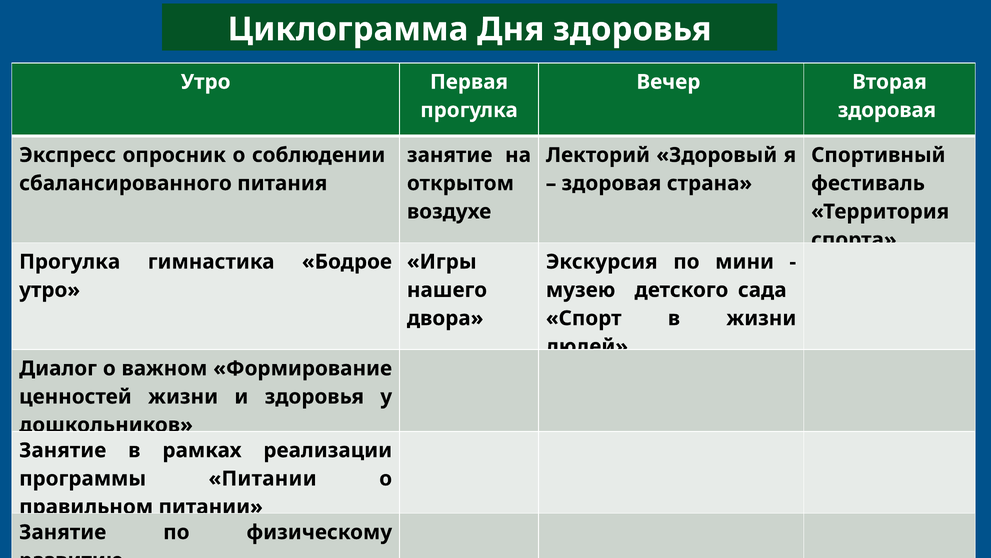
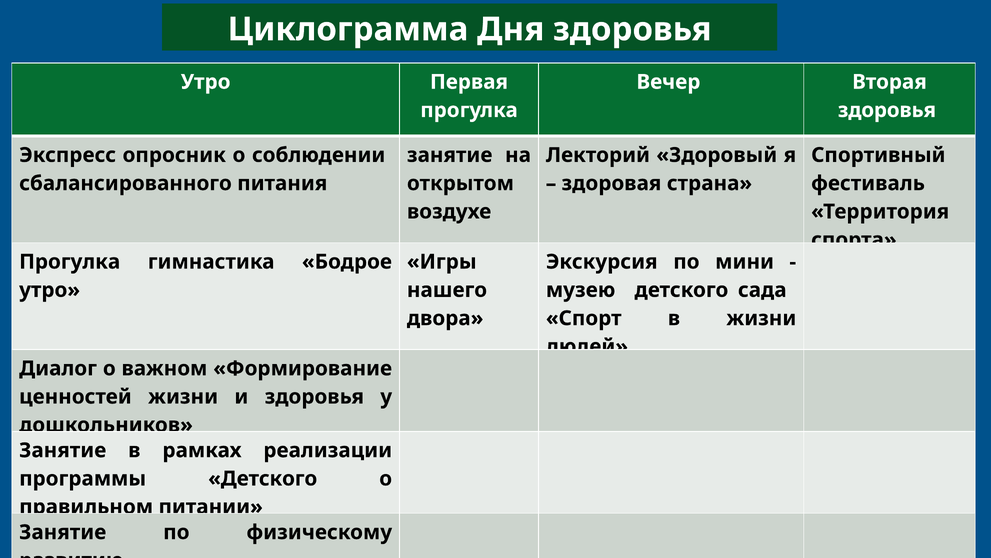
здоровая: здоровая -> здоровья (887, 110)
программы Питании: Питании -> Детского (263, 478)
